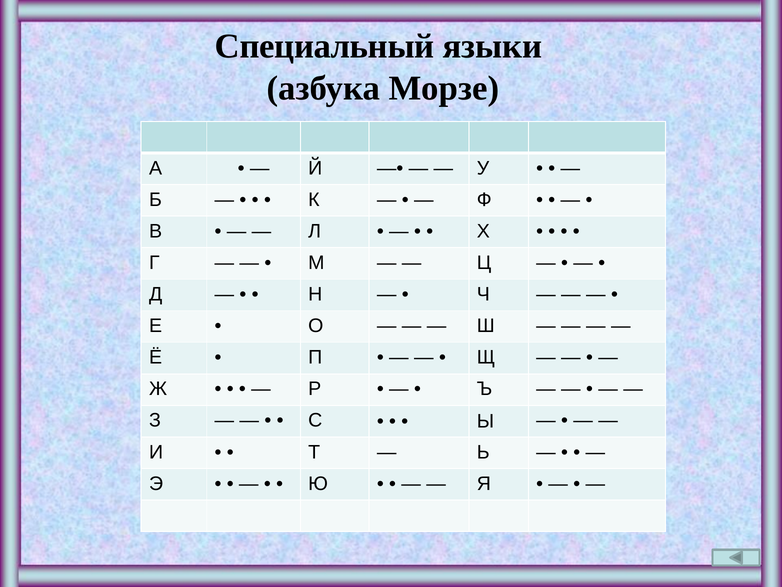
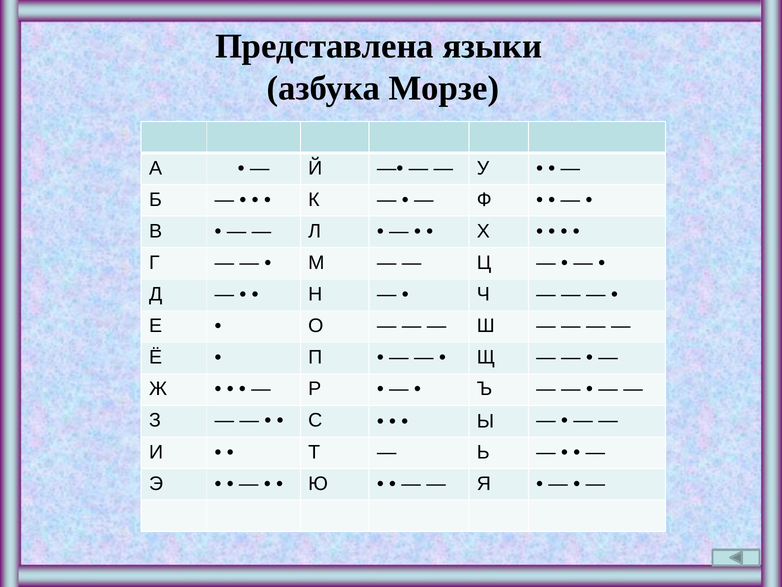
Специальный: Специальный -> Представлена (324, 46)
